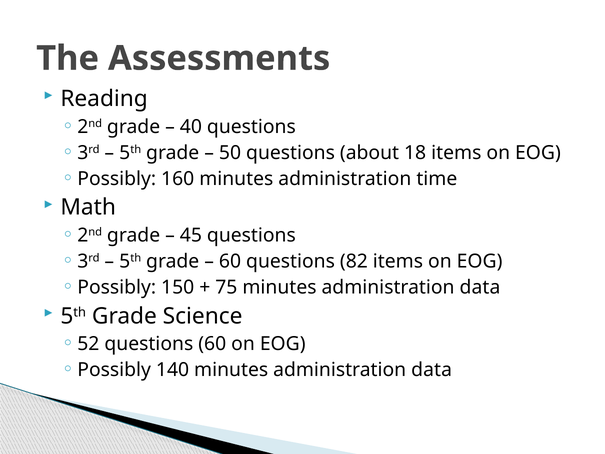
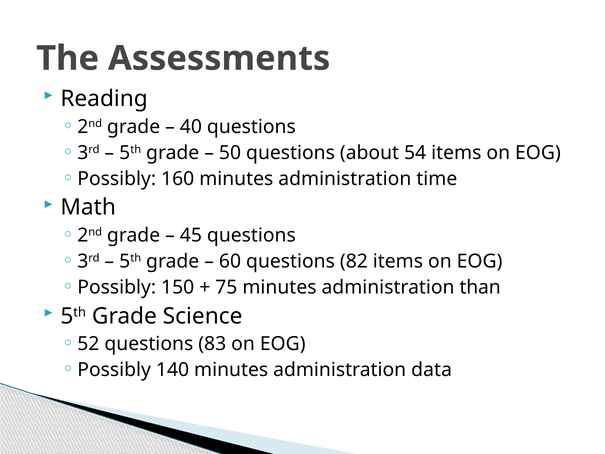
18: 18 -> 54 (415, 153)
75 minutes administration data: data -> than (480, 287)
questions 60: 60 -> 83 (212, 344)
